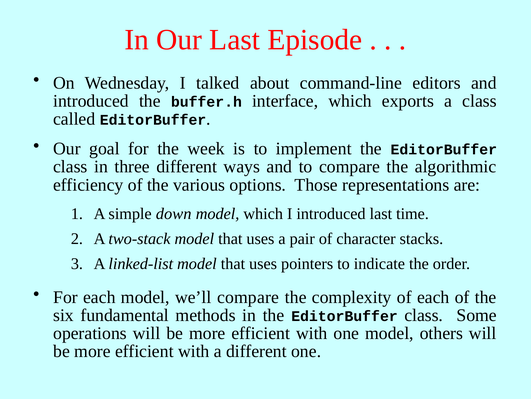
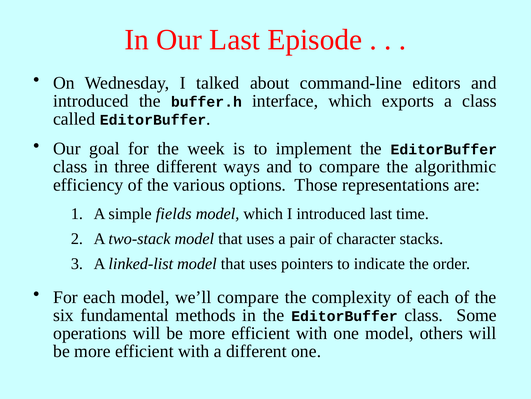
down: down -> fields (174, 213)
